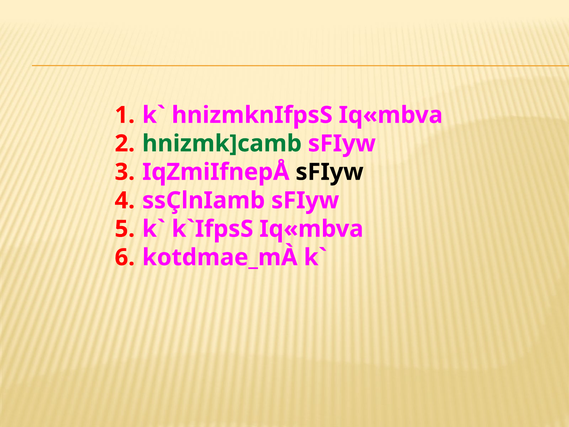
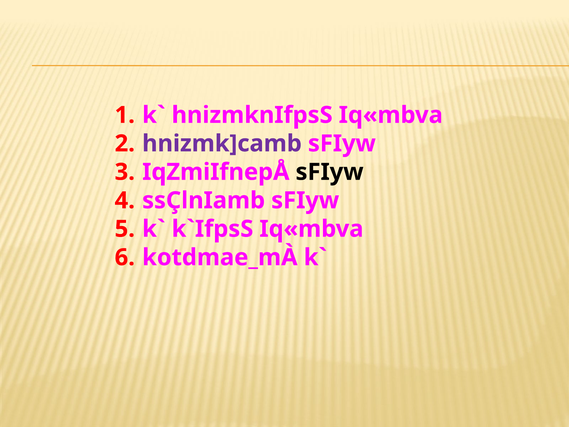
hnizmk]camb colour: green -> purple (222, 143)
